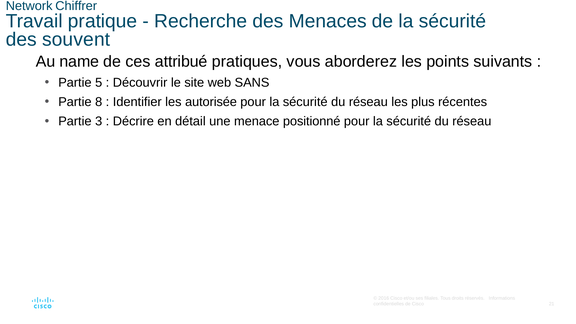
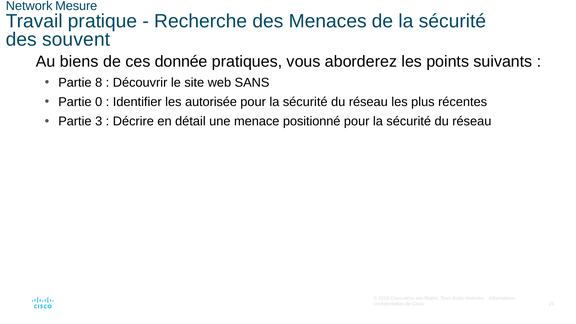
Chiffrer: Chiffrer -> Mesure (76, 6)
name: name -> biens (79, 62)
attribué: attribué -> donnée (181, 62)
5: 5 -> 8 (99, 82)
8: 8 -> 0 (99, 102)
